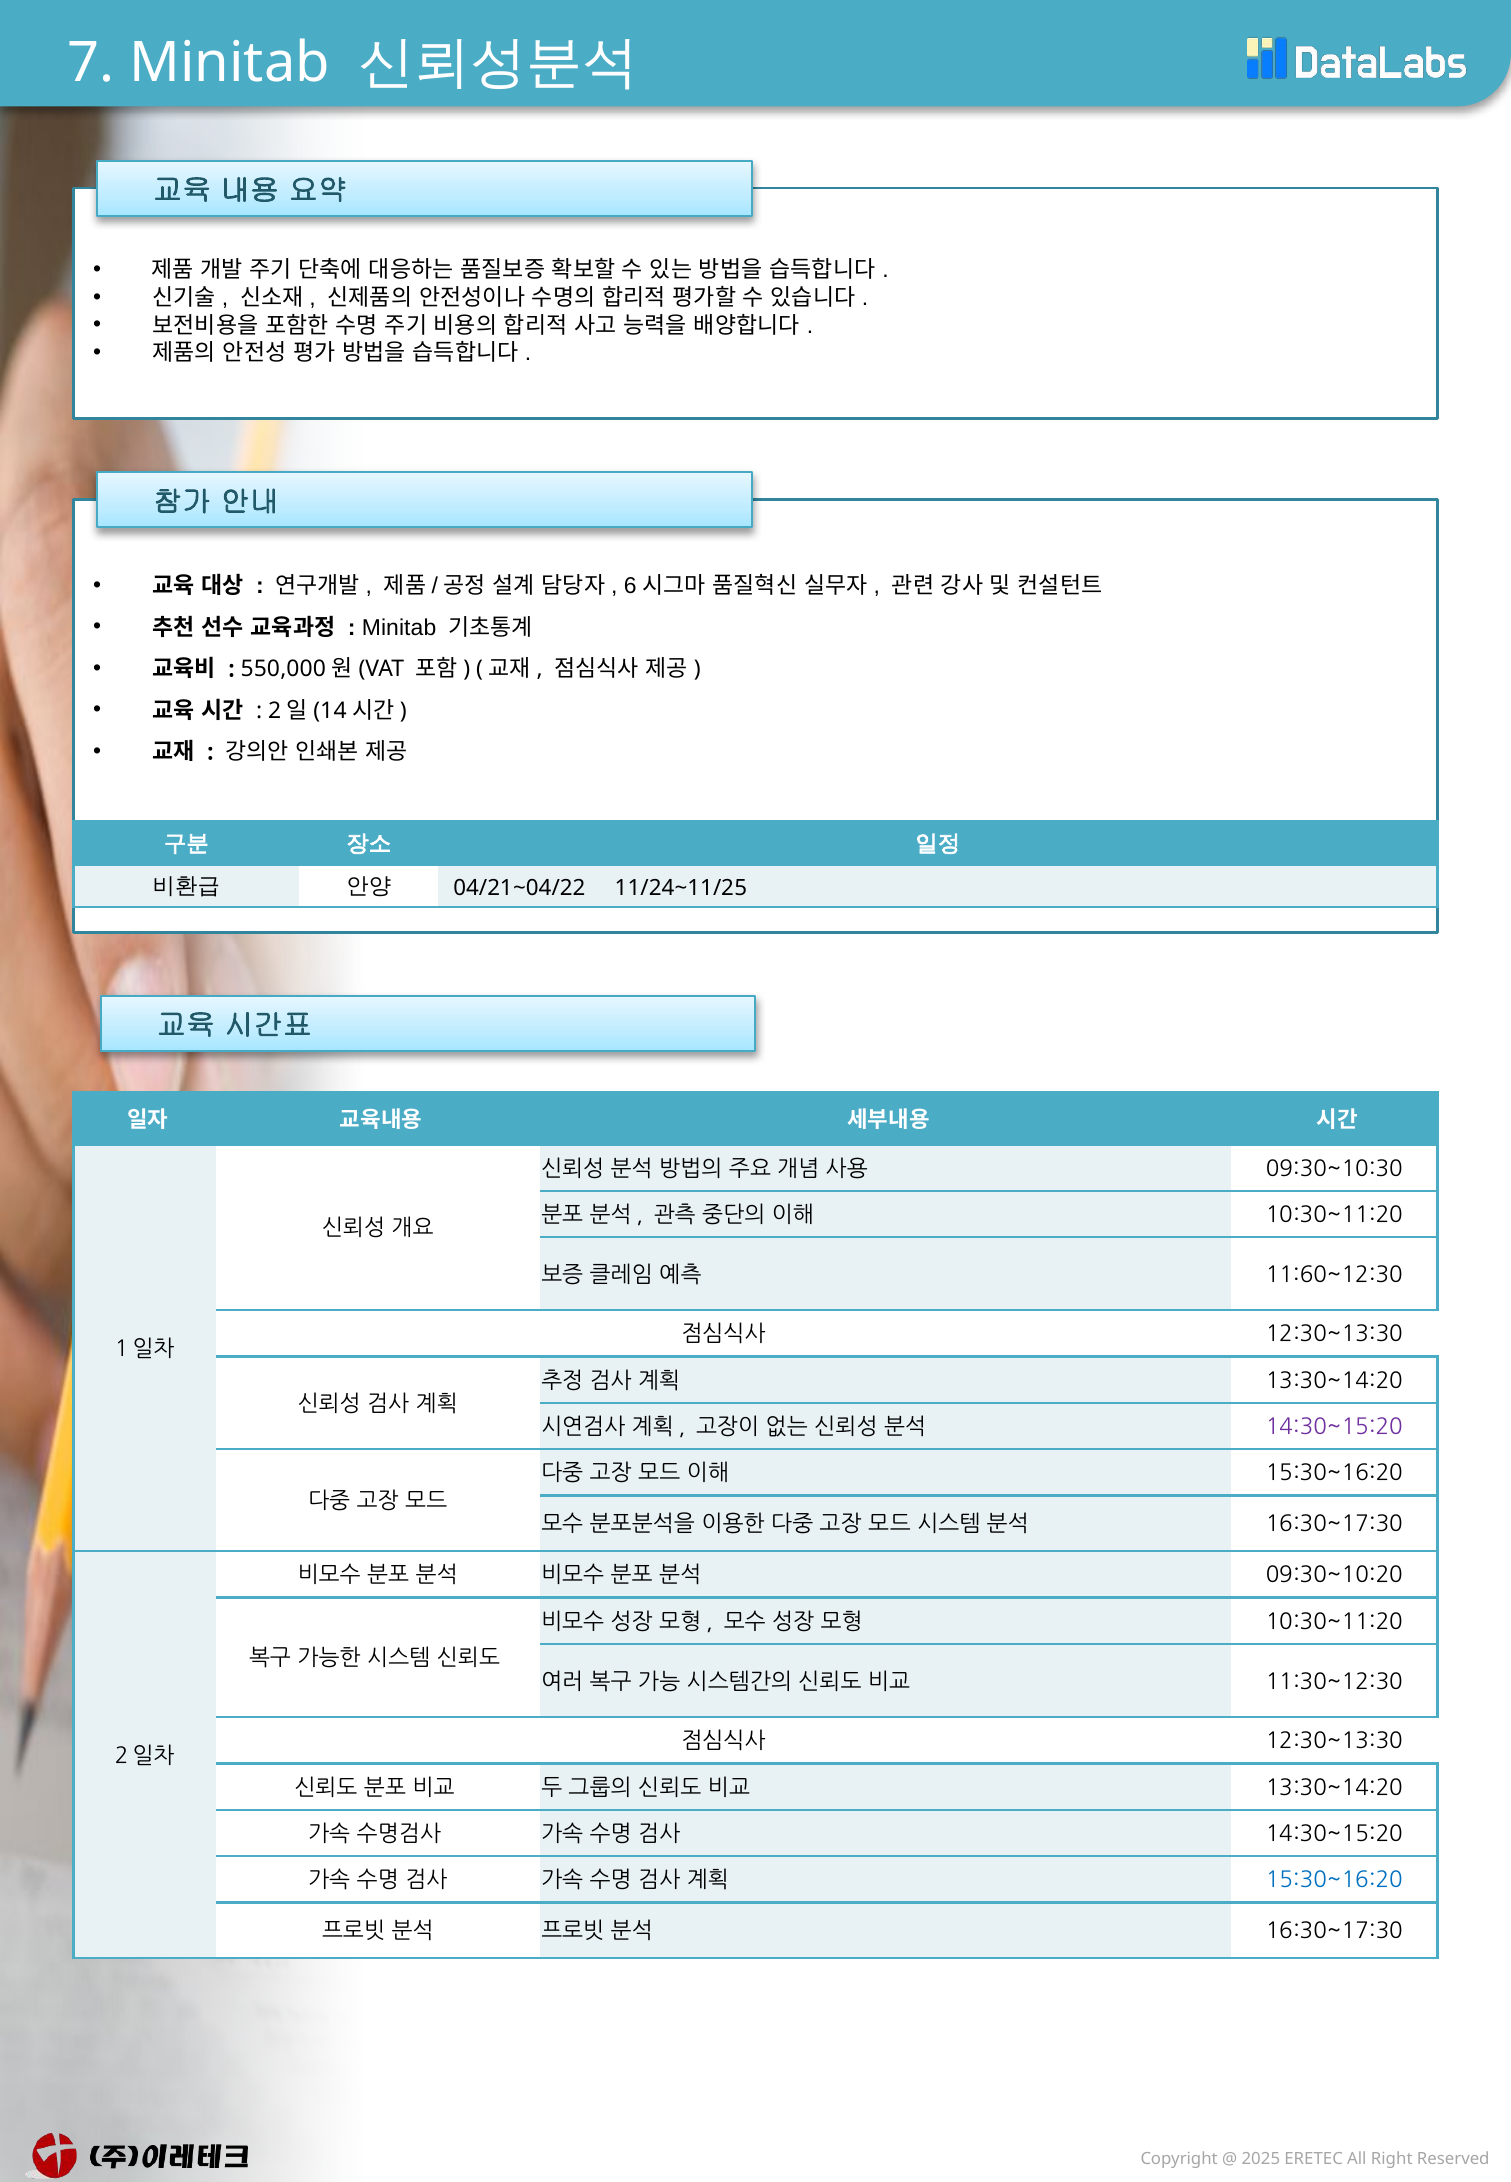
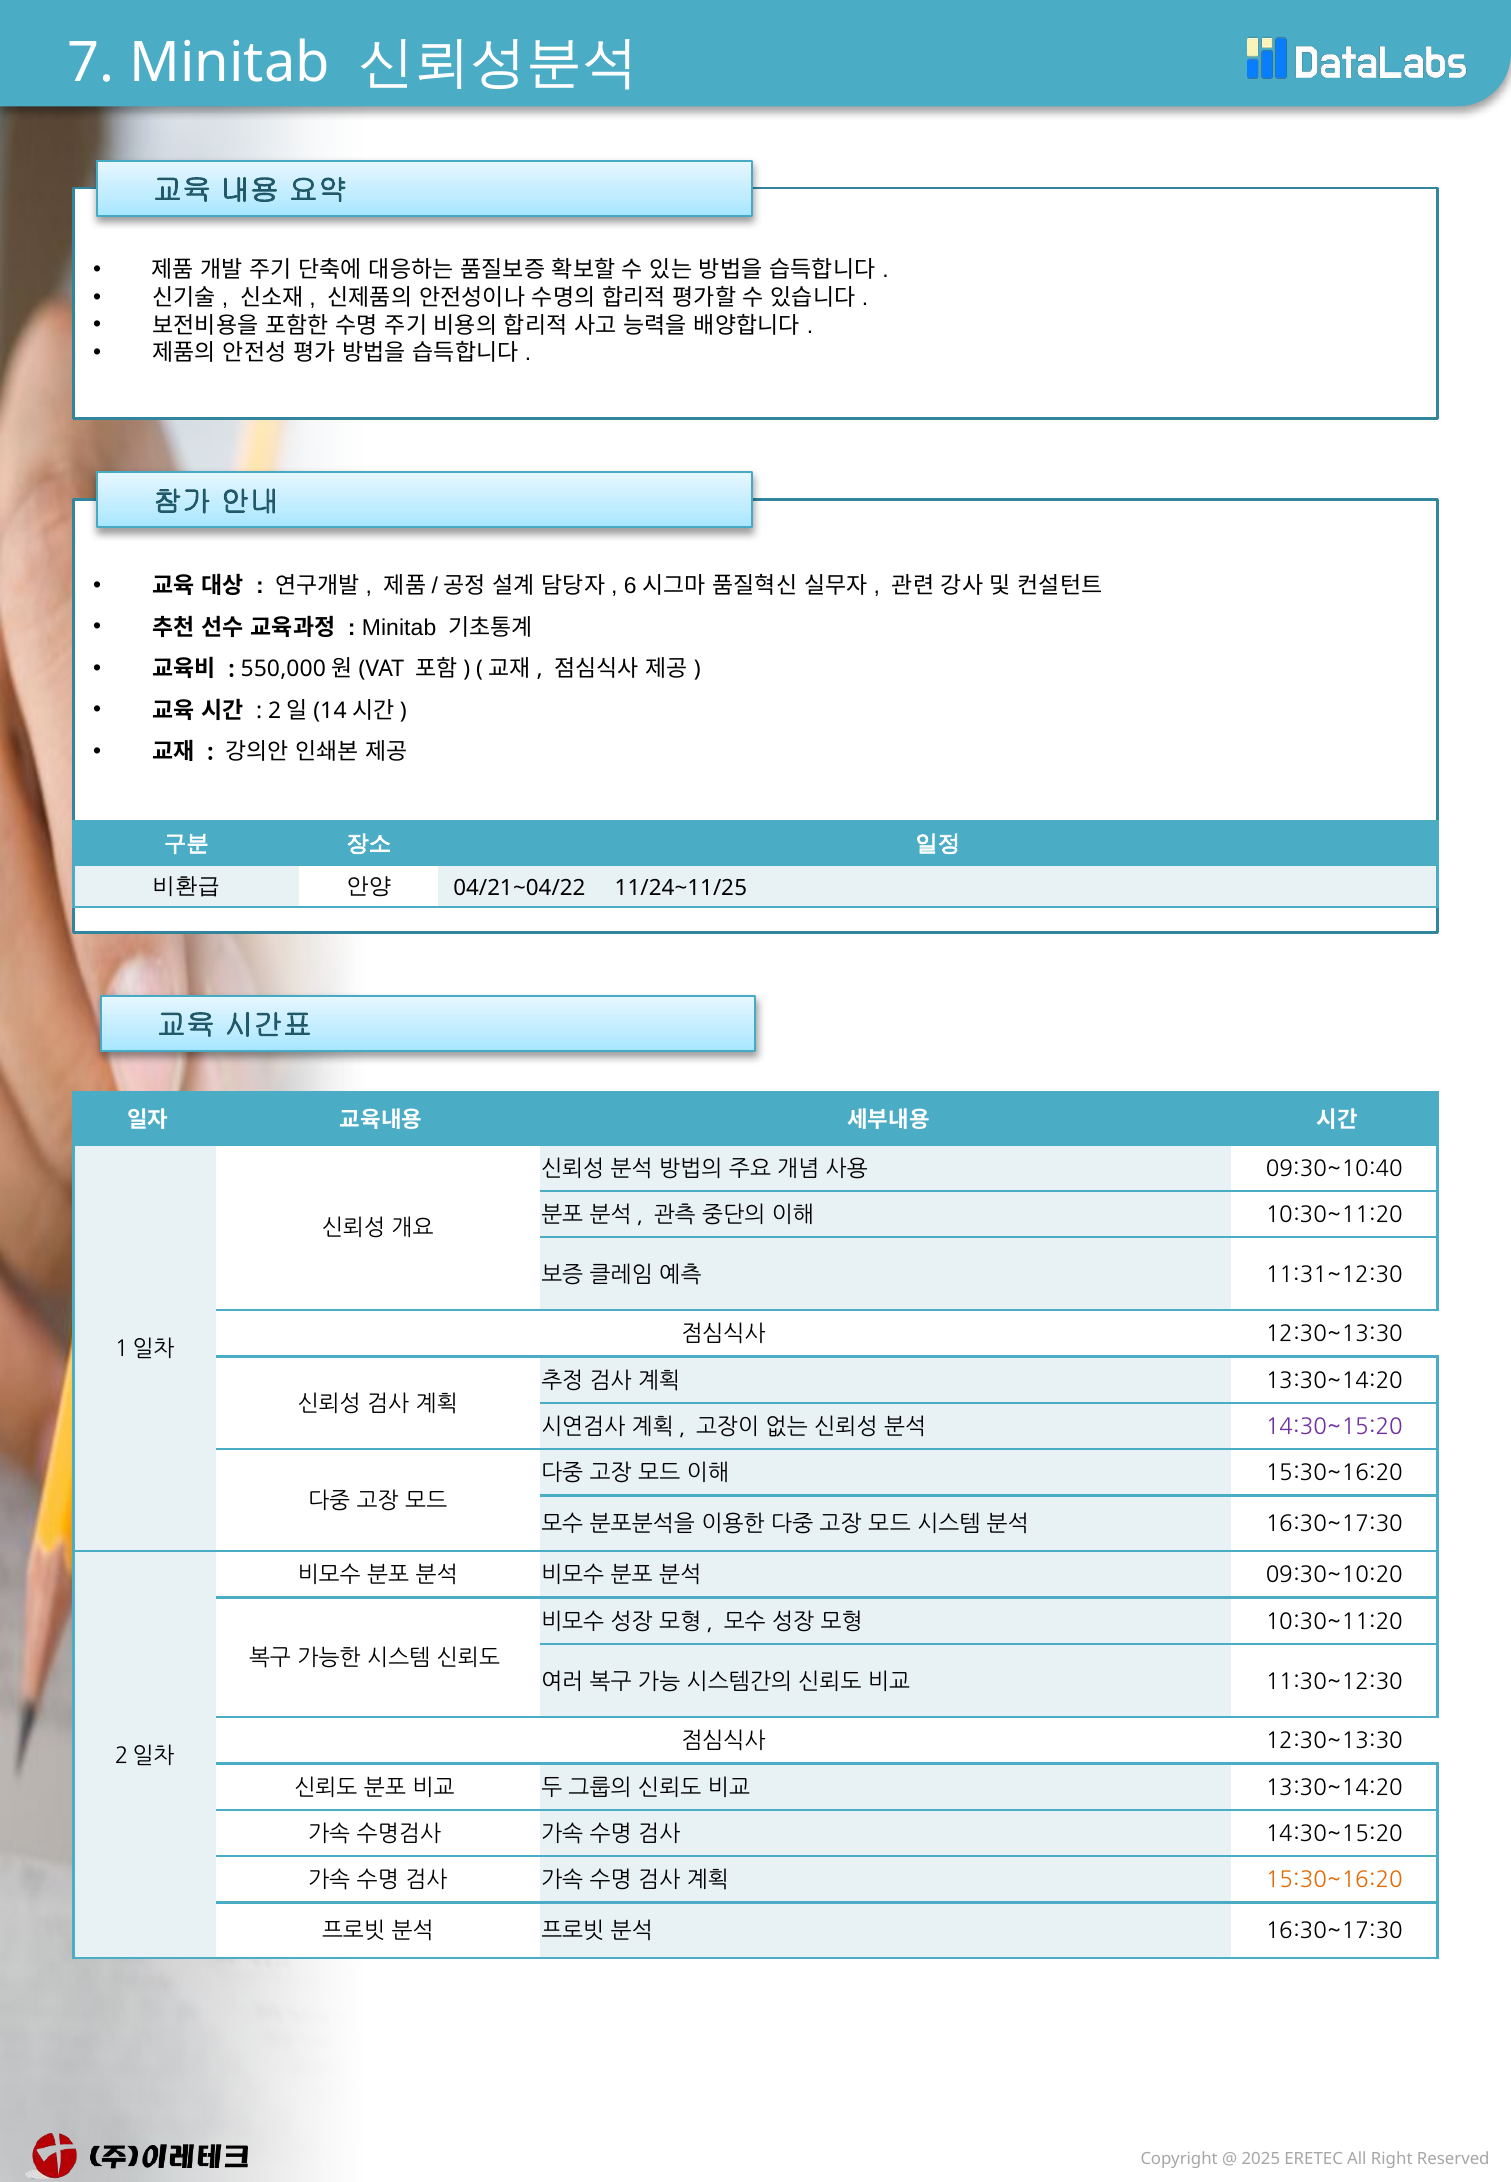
09:30~10:30: 09:30~10:30 -> 09:30~10:40 (1334, 1169)
11:60~12:30: 11:60~12:30 -> 11:31~12:30 (1334, 1275)
15:30~16:20 colour: blue -> orange (1334, 1881)
